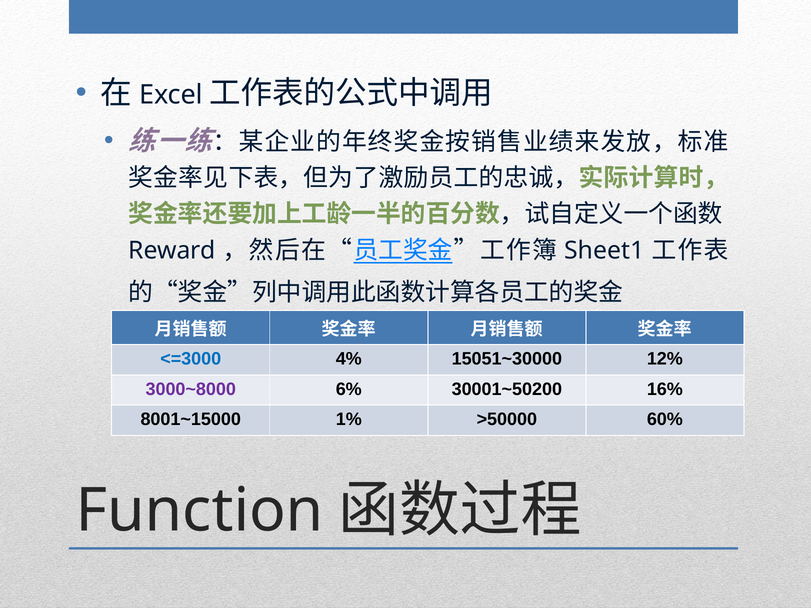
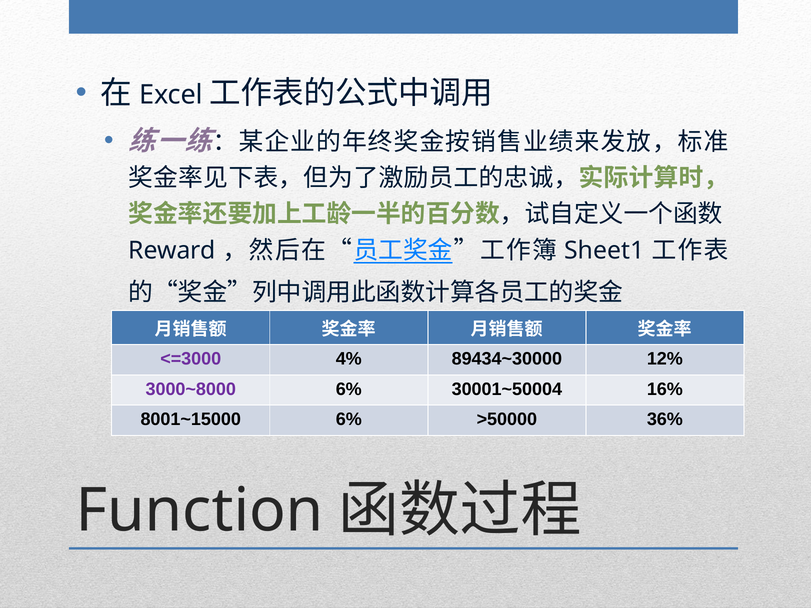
<=3000 colour: blue -> purple (191, 359)
15051~30000: 15051~30000 -> 89434~30000 (507, 359)
30001~50200: 30001~50200 -> 30001~50004 (507, 389)
8001~15000 1%: 1% -> 6% (349, 420)
60%: 60% -> 36% (665, 420)
